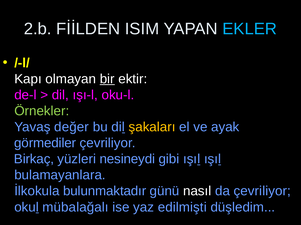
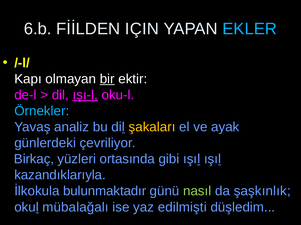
2.b: 2.b -> 6.b (38, 29)
ISIM: ISIM -> IÇIN (142, 29)
ışı-l underline: none -> present (85, 95)
Örnekler colour: light green -> light blue (42, 111)
değer: değer -> analiz (72, 127)
görmediler: görmediler -> günlerdeki (45, 144)
nesineydi: nesineydi -> ortasında (127, 160)
bulamayanlara: bulamayanlara -> kazandıklarıyla (60, 176)
nasıl colour: white -> light green (197, 192)
da çevriliyor: çevriliyor -> şaşkınlık (262, 192)
